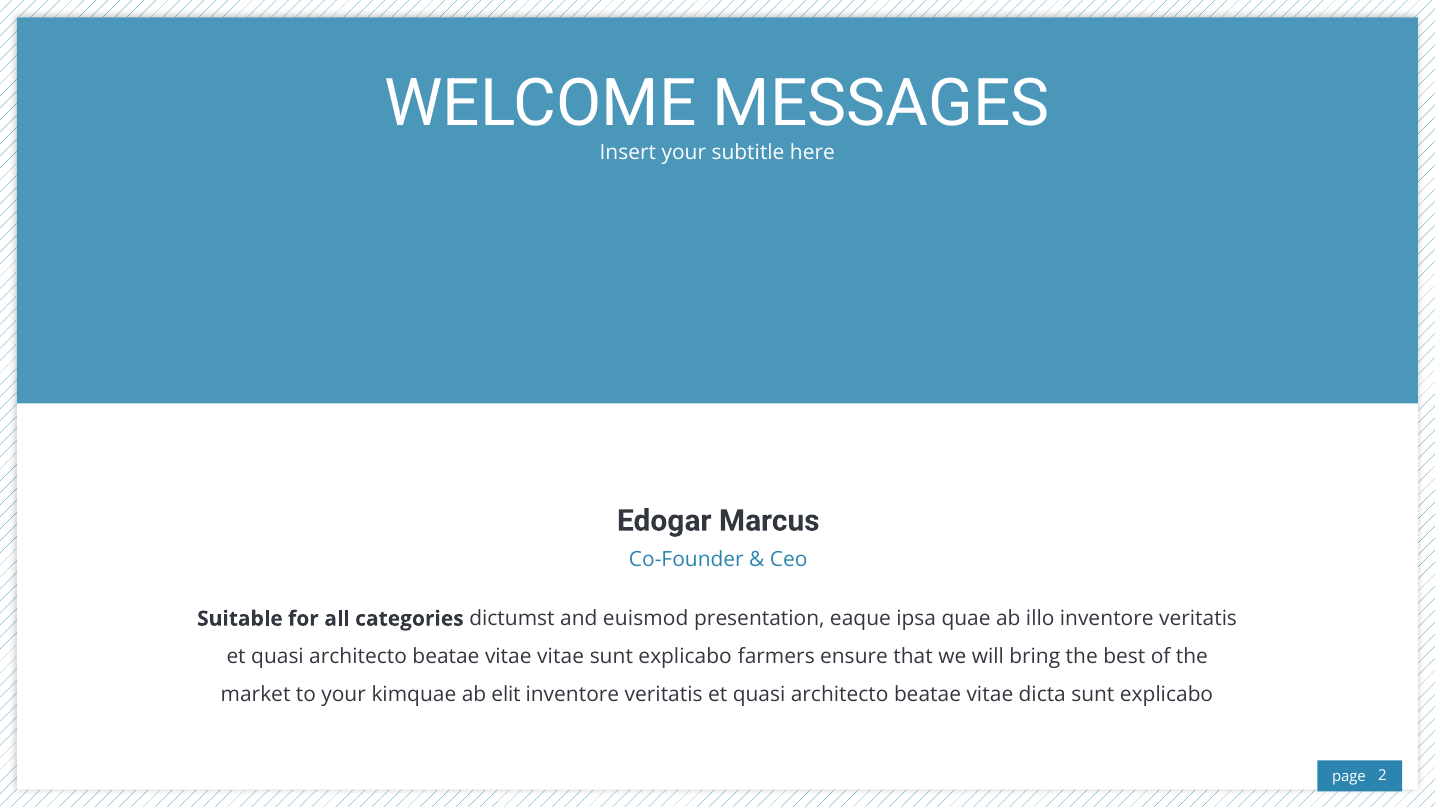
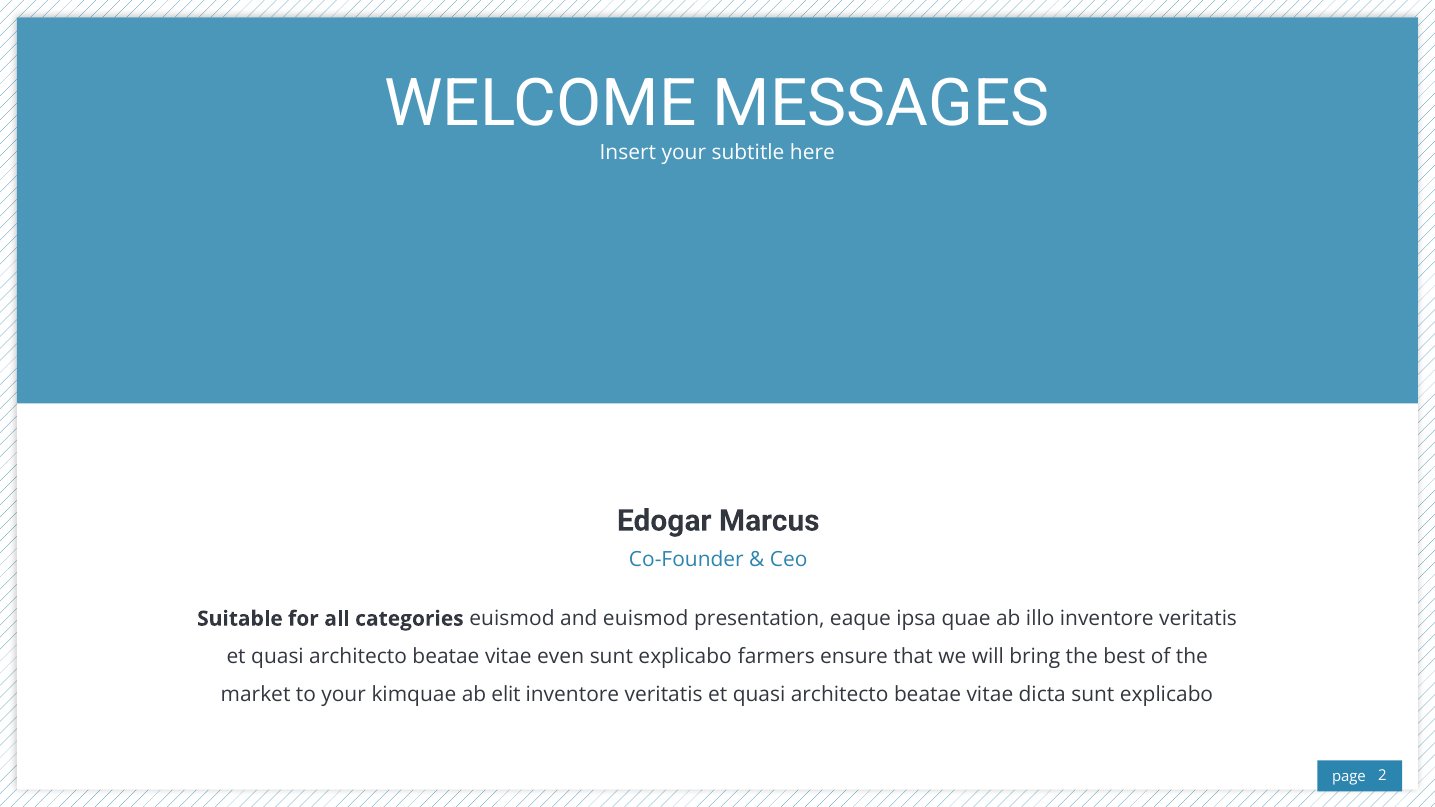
categories dictumst: dictumst -> euismod (512, 619)
vitae vitae: vitae -> even (561, 657)
